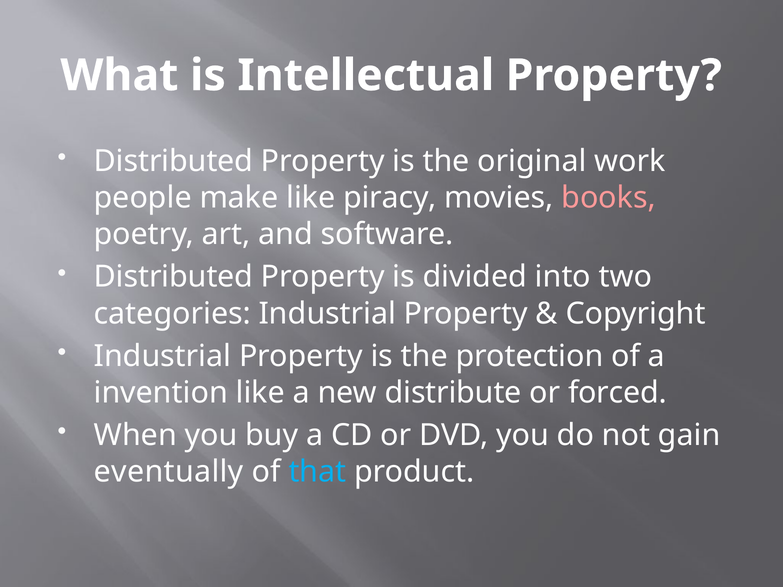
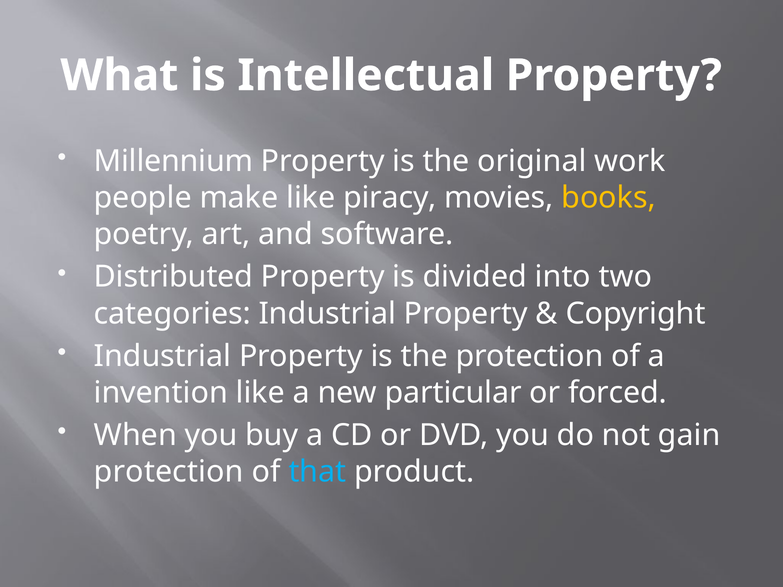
Distributed: Distributed -> Millennium (174, 161)
books colour: pink -> yellow (609, 198)
distribute: distribute -> particular (453, 393)
eventually: eventually -> protection (169, 472)
